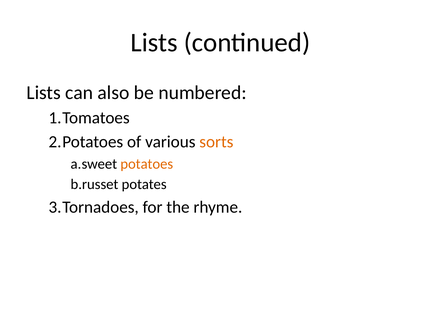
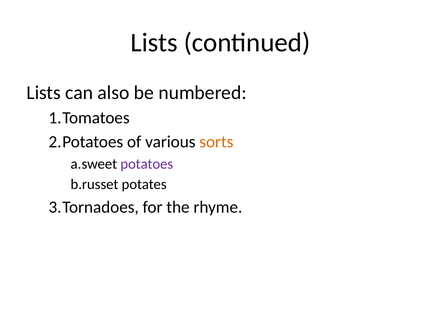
potatoes colour: orange -> purple (147, 164)
